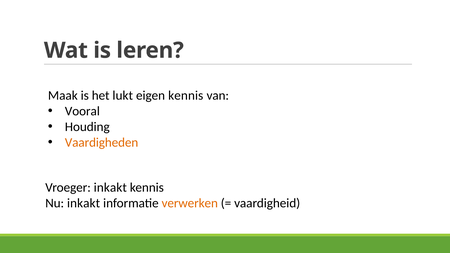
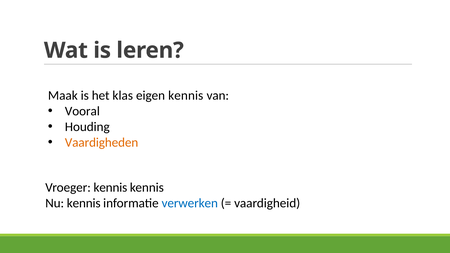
lukt: lukt -> klas (123, 95)
Vroeger inkakt: inkakt -> kennis (110, 188)
Nu inkakt: inkakt -> kennis (84, 203)
verwerken colour: orange -> blue (190, 203)
